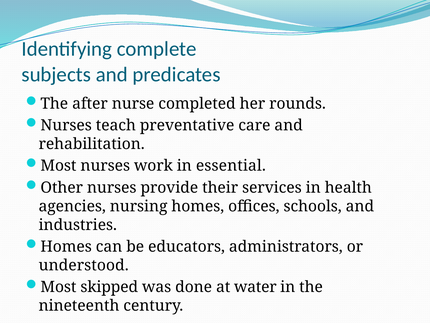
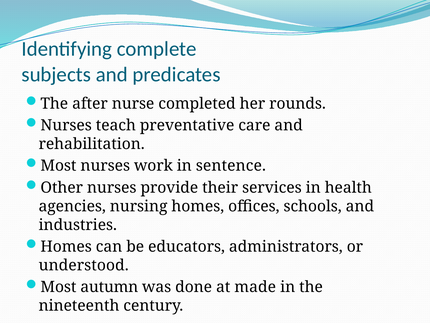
essential: essential -> sentence (231, 166)
skipped: skipped -> autumn (109, 287)
water: water -> made (255, 287)
